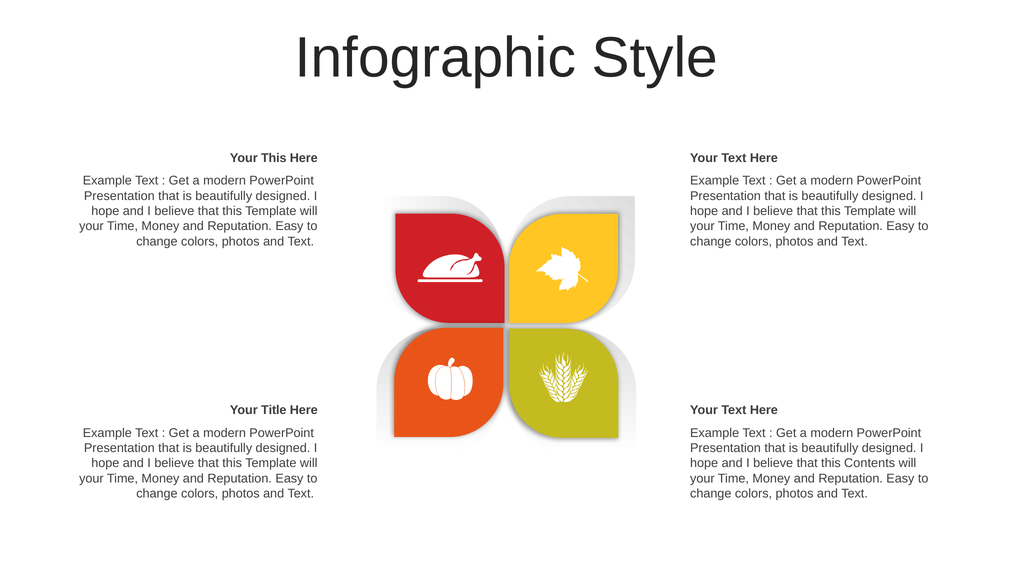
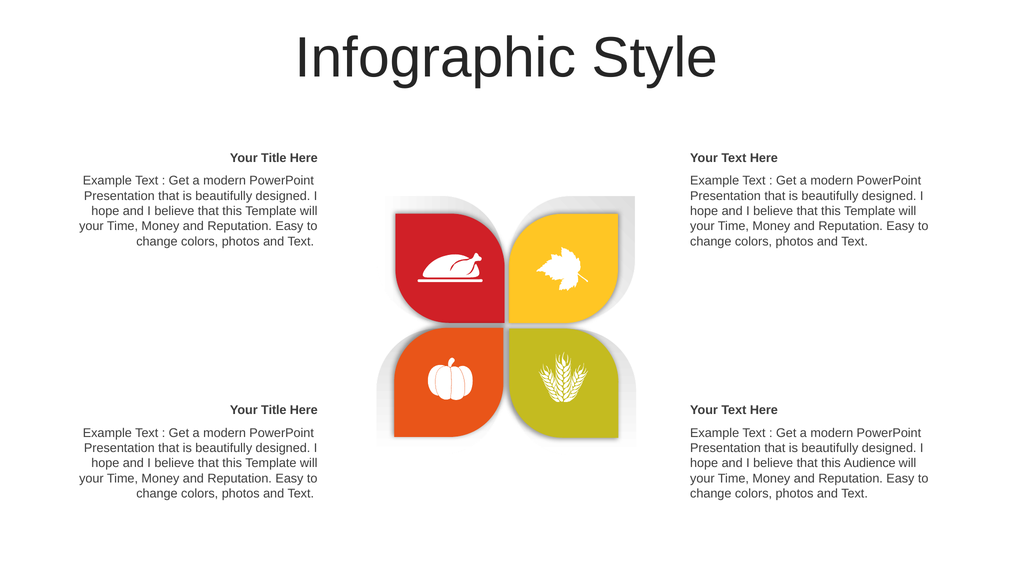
This: This -> Title (274, 158)
Contents: Contents -> Audience (870, 463)
